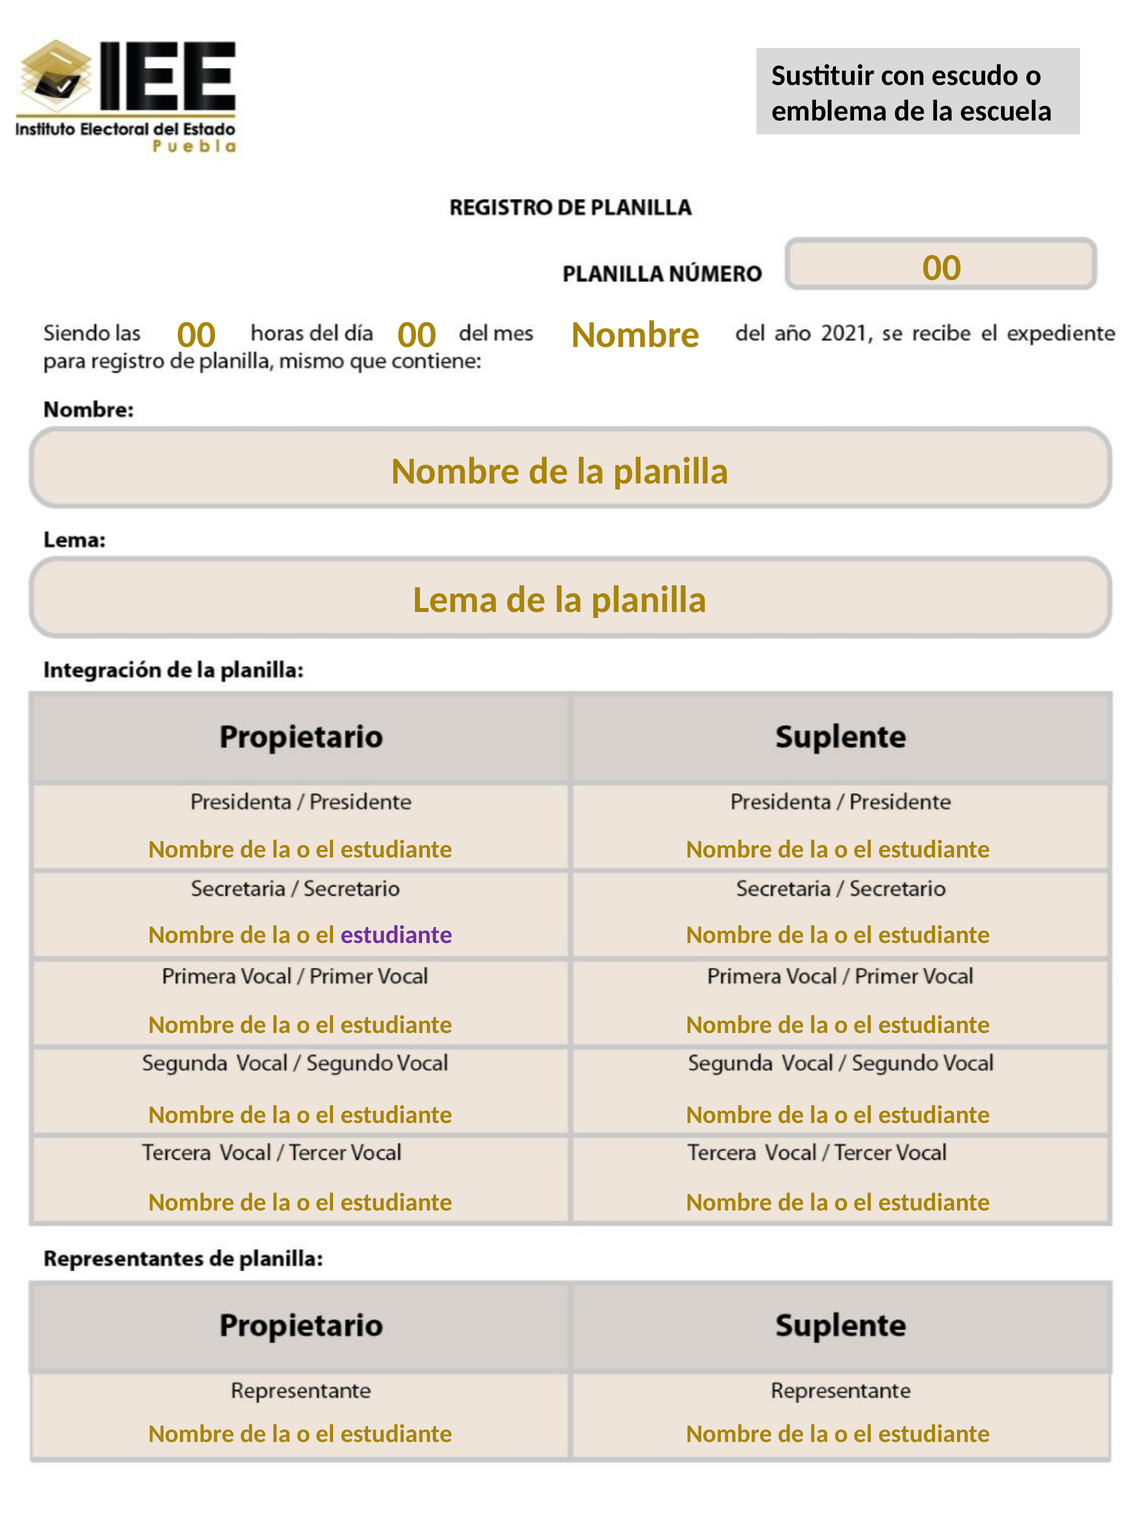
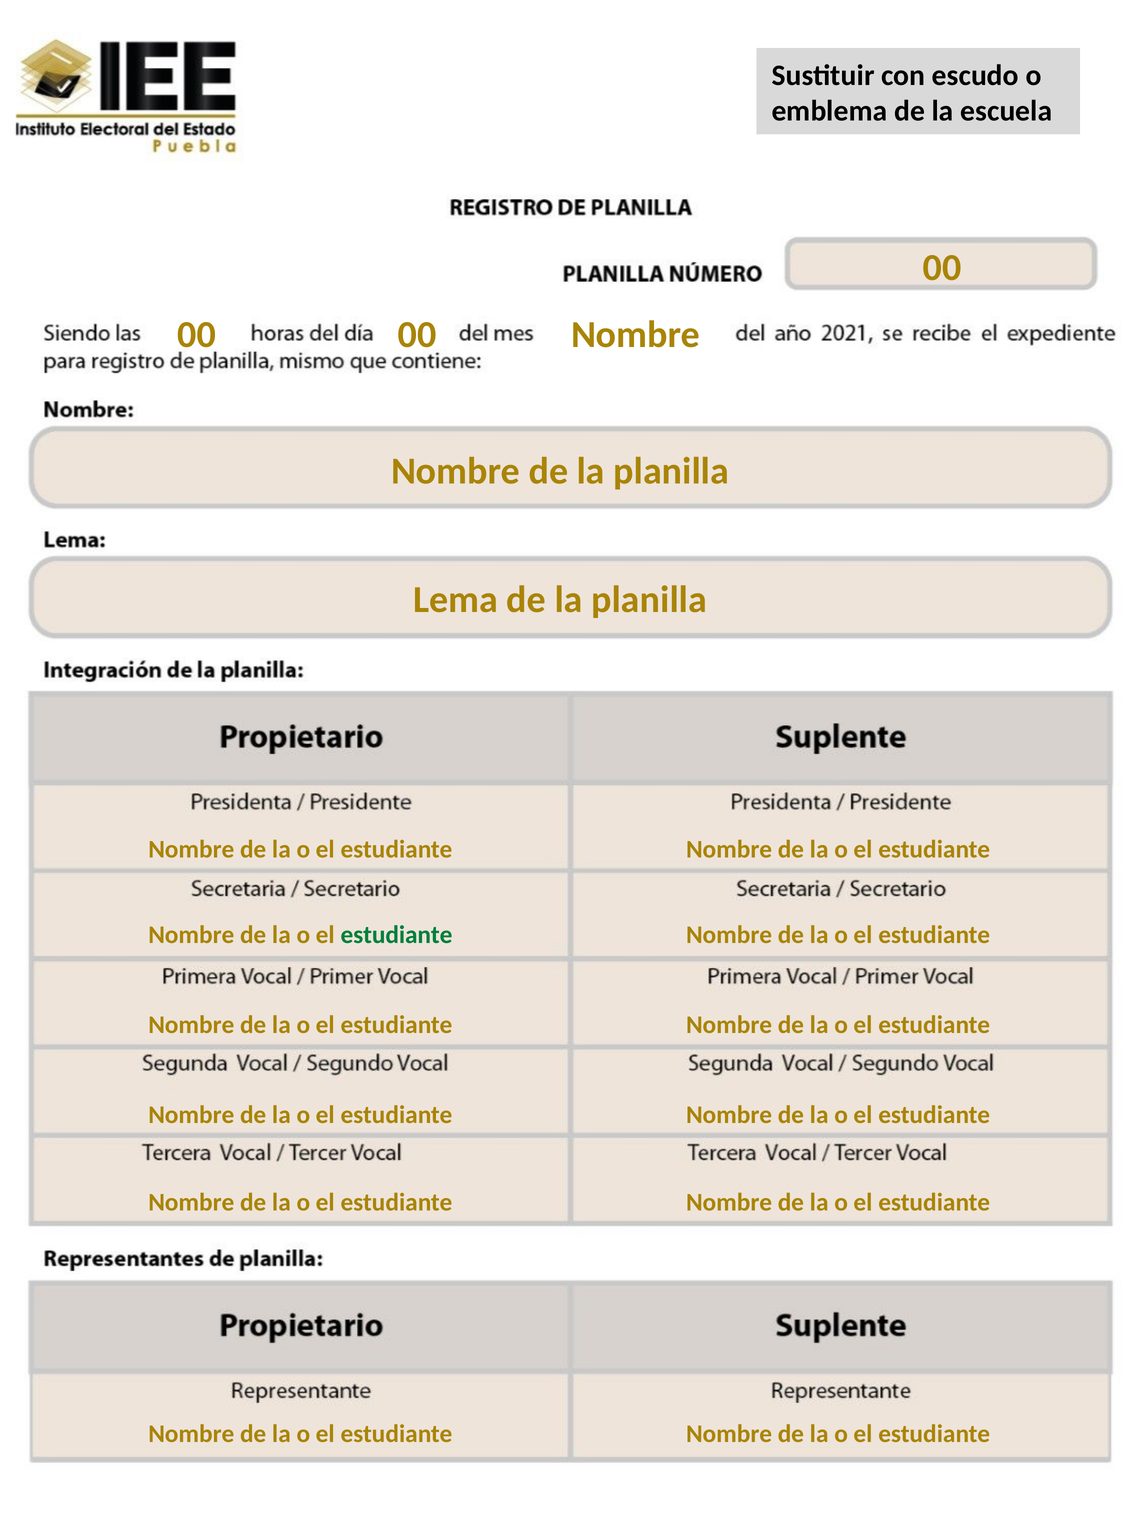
estudiante colour: purple -> green (396, 935)
